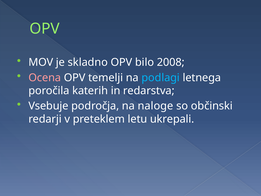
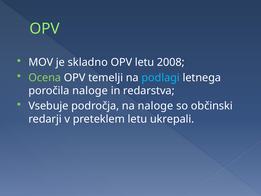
OPV bilo: bilo -> letu (145, 62)
Ocena colour: pink -> light green (45, 78)
poročila katerih: katerih -> naloge (90, 91)
